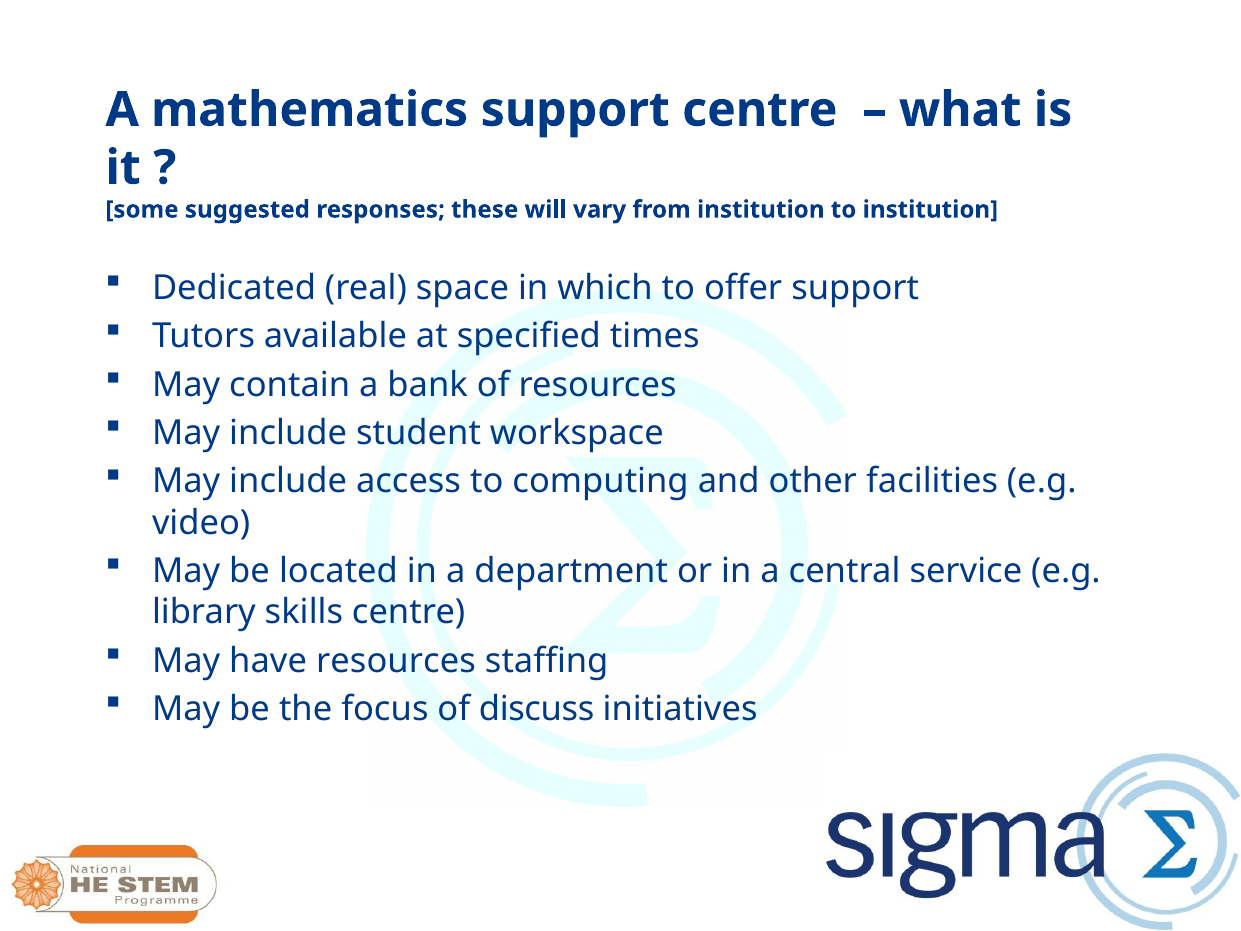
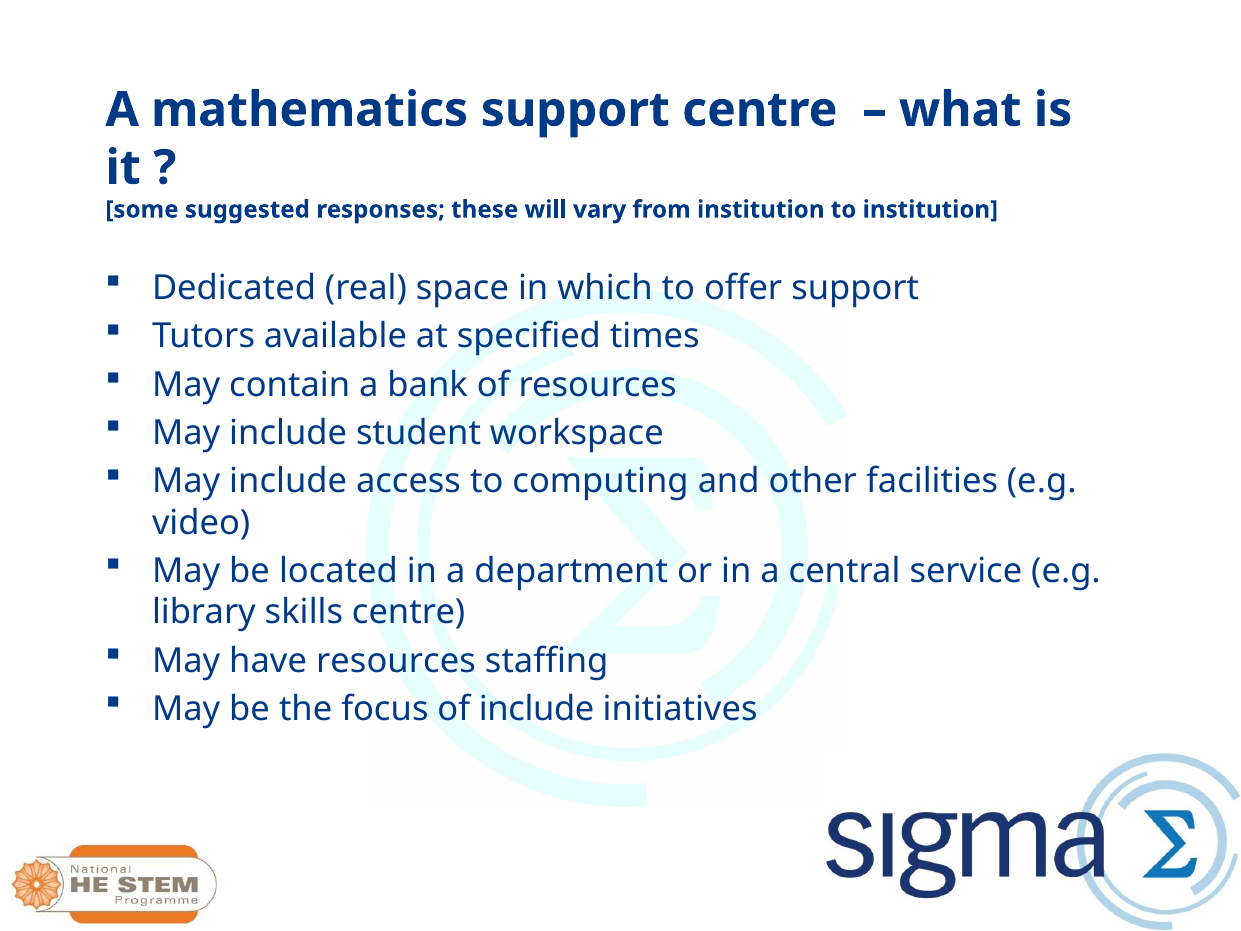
of discuss: discuss -> include (537, 709)
